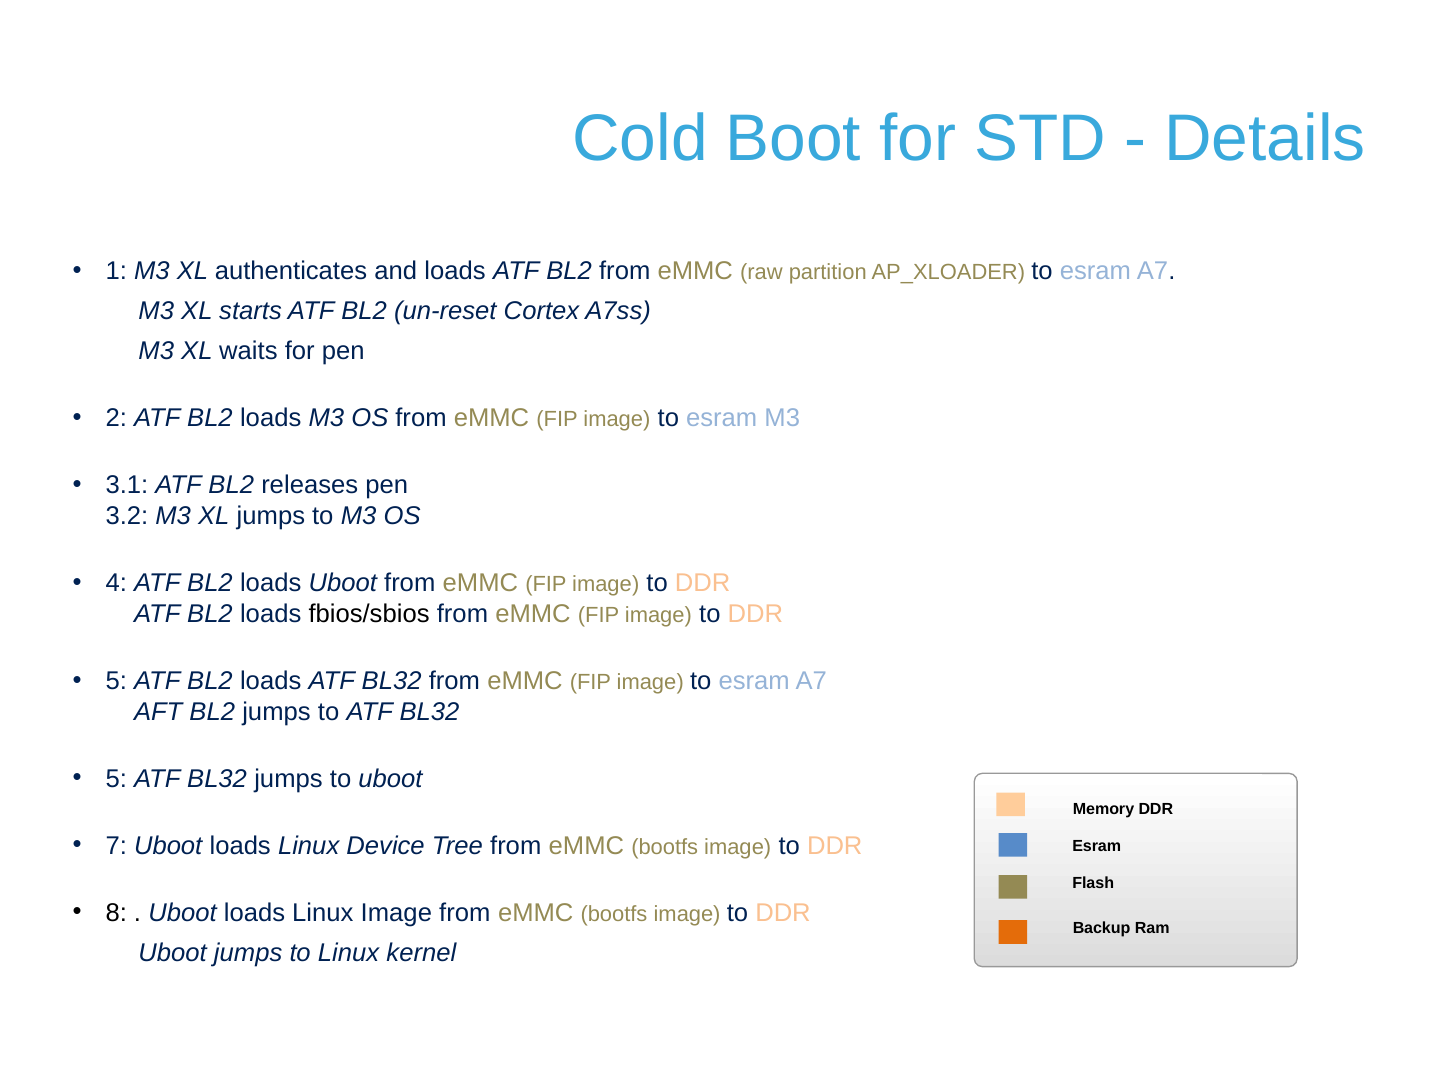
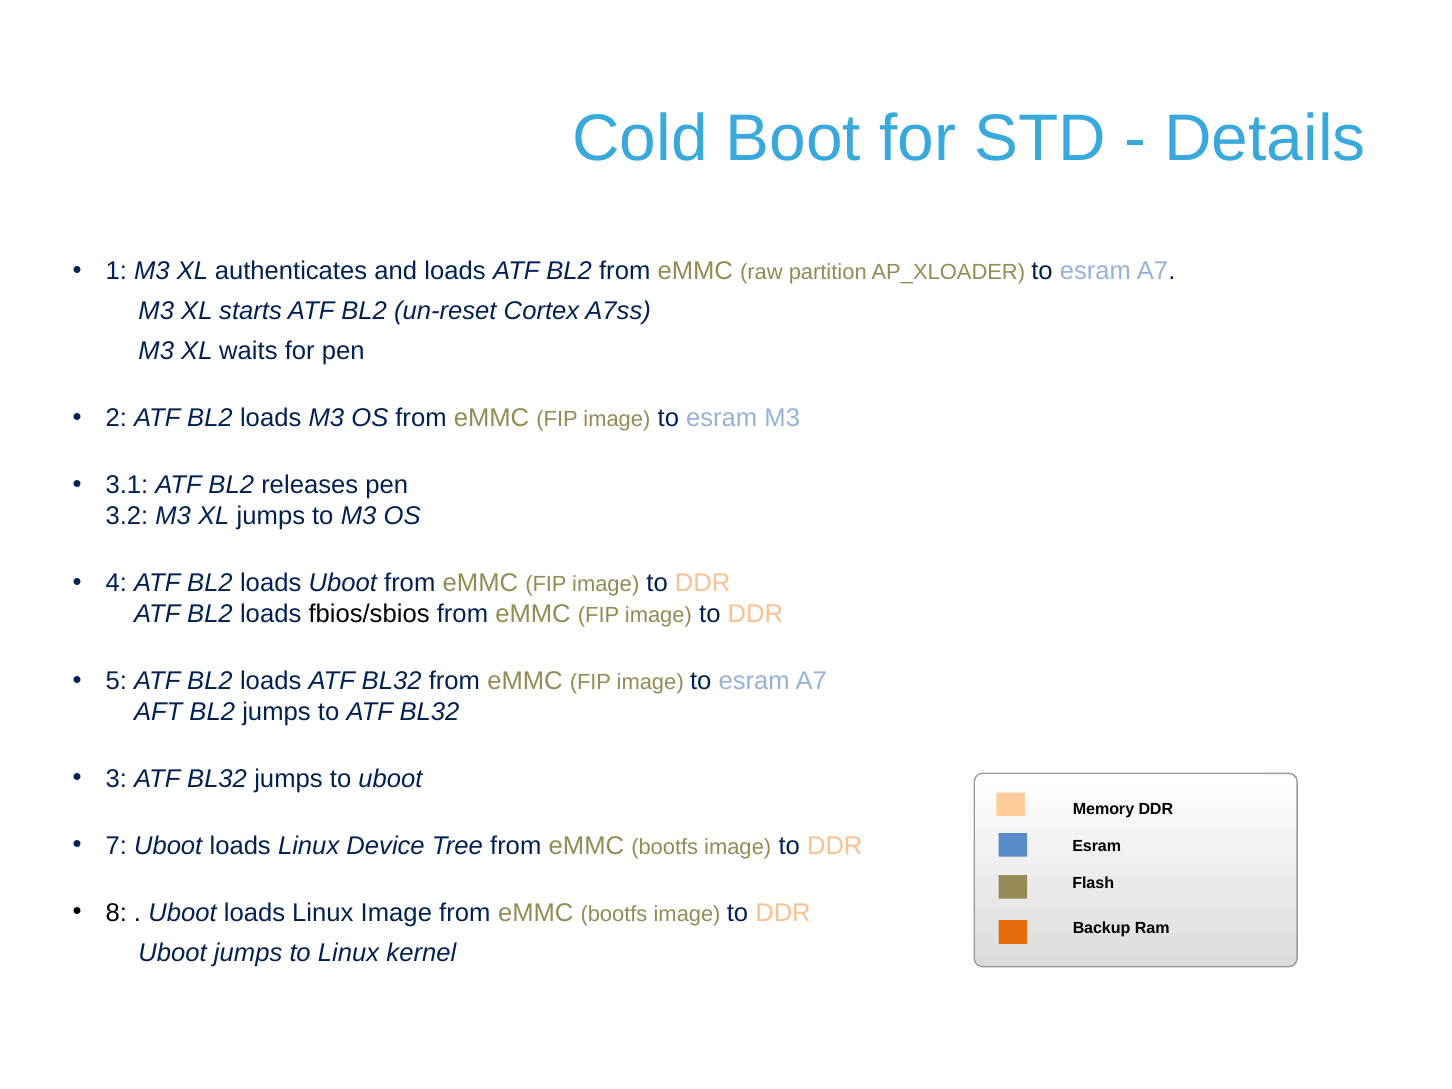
5: 5 -> 3 (116, 779)
